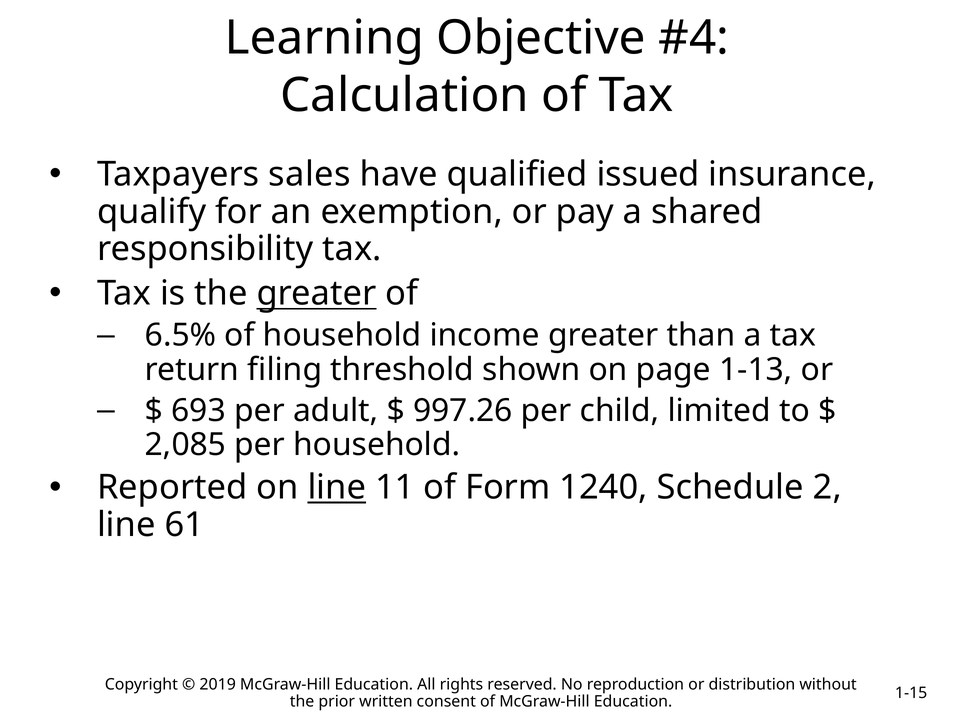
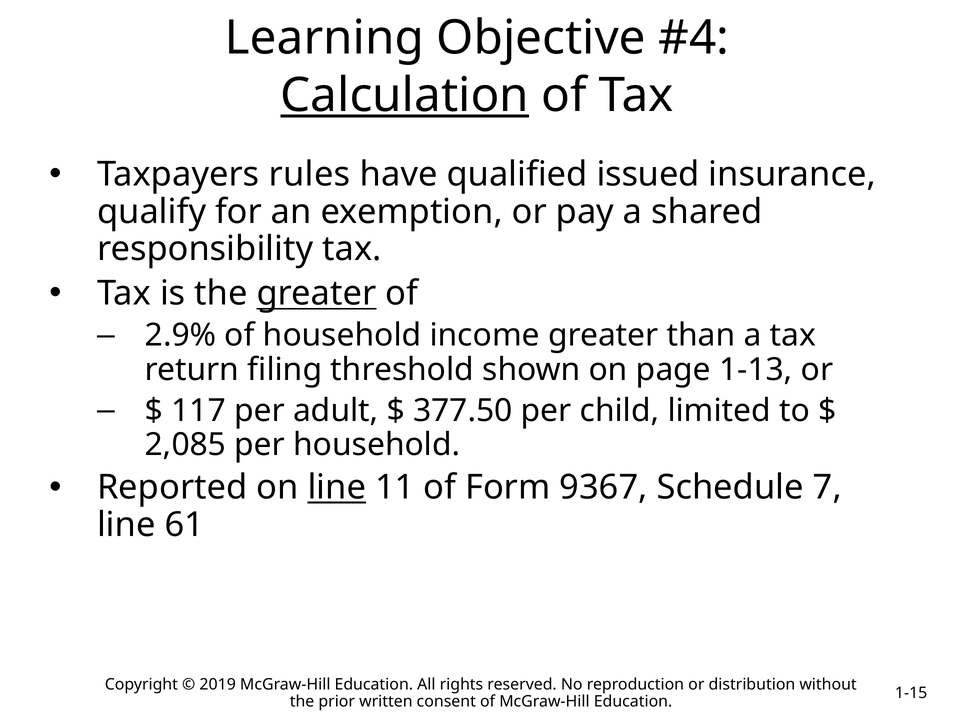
Calculation underline: none -> present (405, 96)
sales: sales -> rules (310, 174)
6.5%: 6.5% -> 2.9% (180, 336)
693: 693 -> 117 (199, 411)
997.26: 997.26 -> 377.50 (463, 411)
1240: 1240 -> 9367 (604, 488)
2: 2 -> 7 (827, 488)
